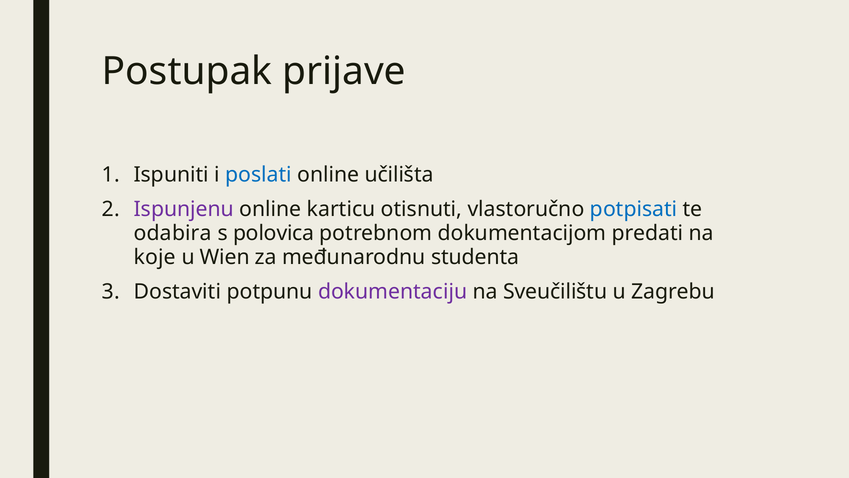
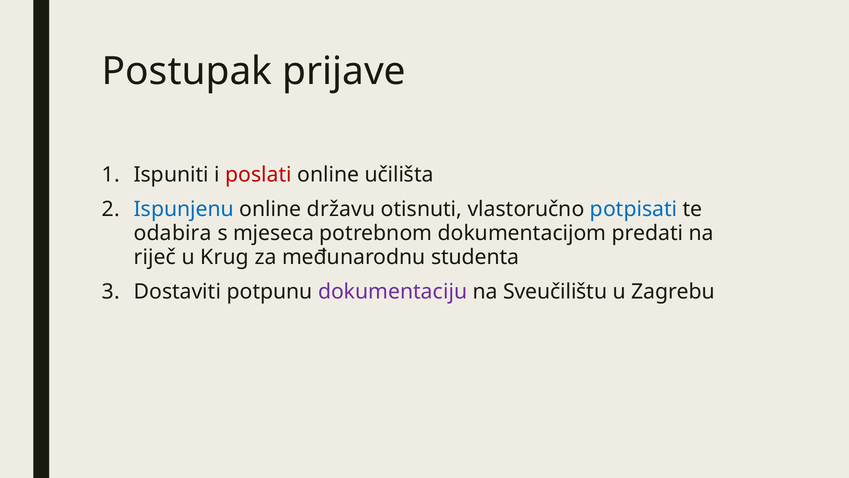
poslati colour: blue -> red (259, 175)
Ispunjenu colour: purple -> blue (184, 209)
karticu: karticu -> državu (341, 209)
polovica: polovica -> mjeseca (274, 233)
koje: koje -> riječ (155, 257)
Wien: Wien -> Krug (225, 257)
